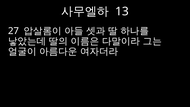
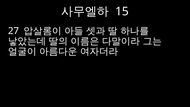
13: 13 -> 15 (122, 11)
